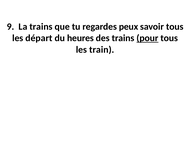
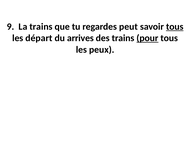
peux: peux -> peut (128, 27)
tous underline: none -> present (175, 27)
heures: heures -> arrives (80, 38)
train: train -> peux (102, 50)
